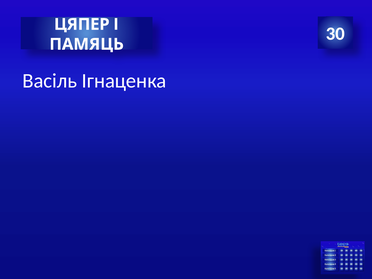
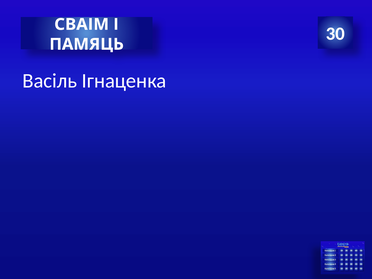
ЦЯПЕР: ЦЯПЕР -> СВАІМ (82, 24)
